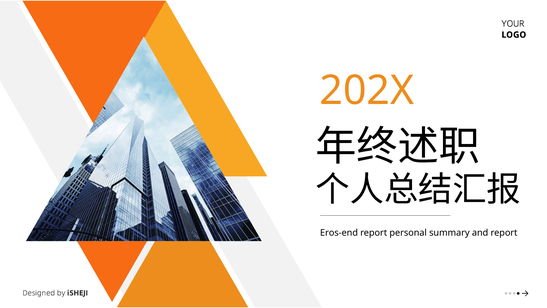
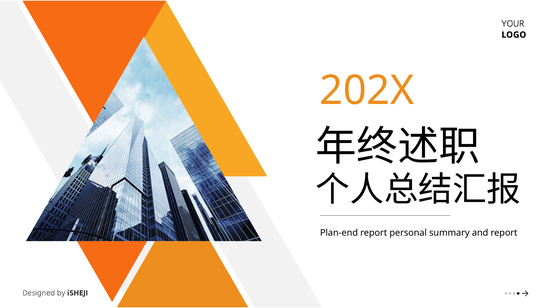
Eros-end: Eros-end -> Plan-end (339, 233)
